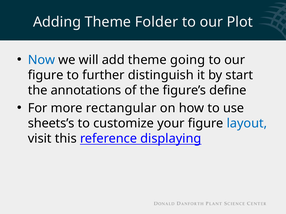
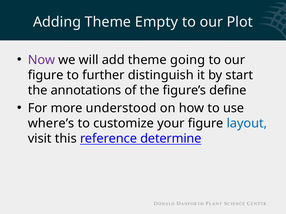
Folder: Folder -> Empty (157, 22)
Now colour: blue -> purple (41, 60)
rectangular: rectangular -> understood (121, 108)
sheets’s: sheets’s -> where’s (51, 124)
displaying: displaying -> determine (171, 139)
